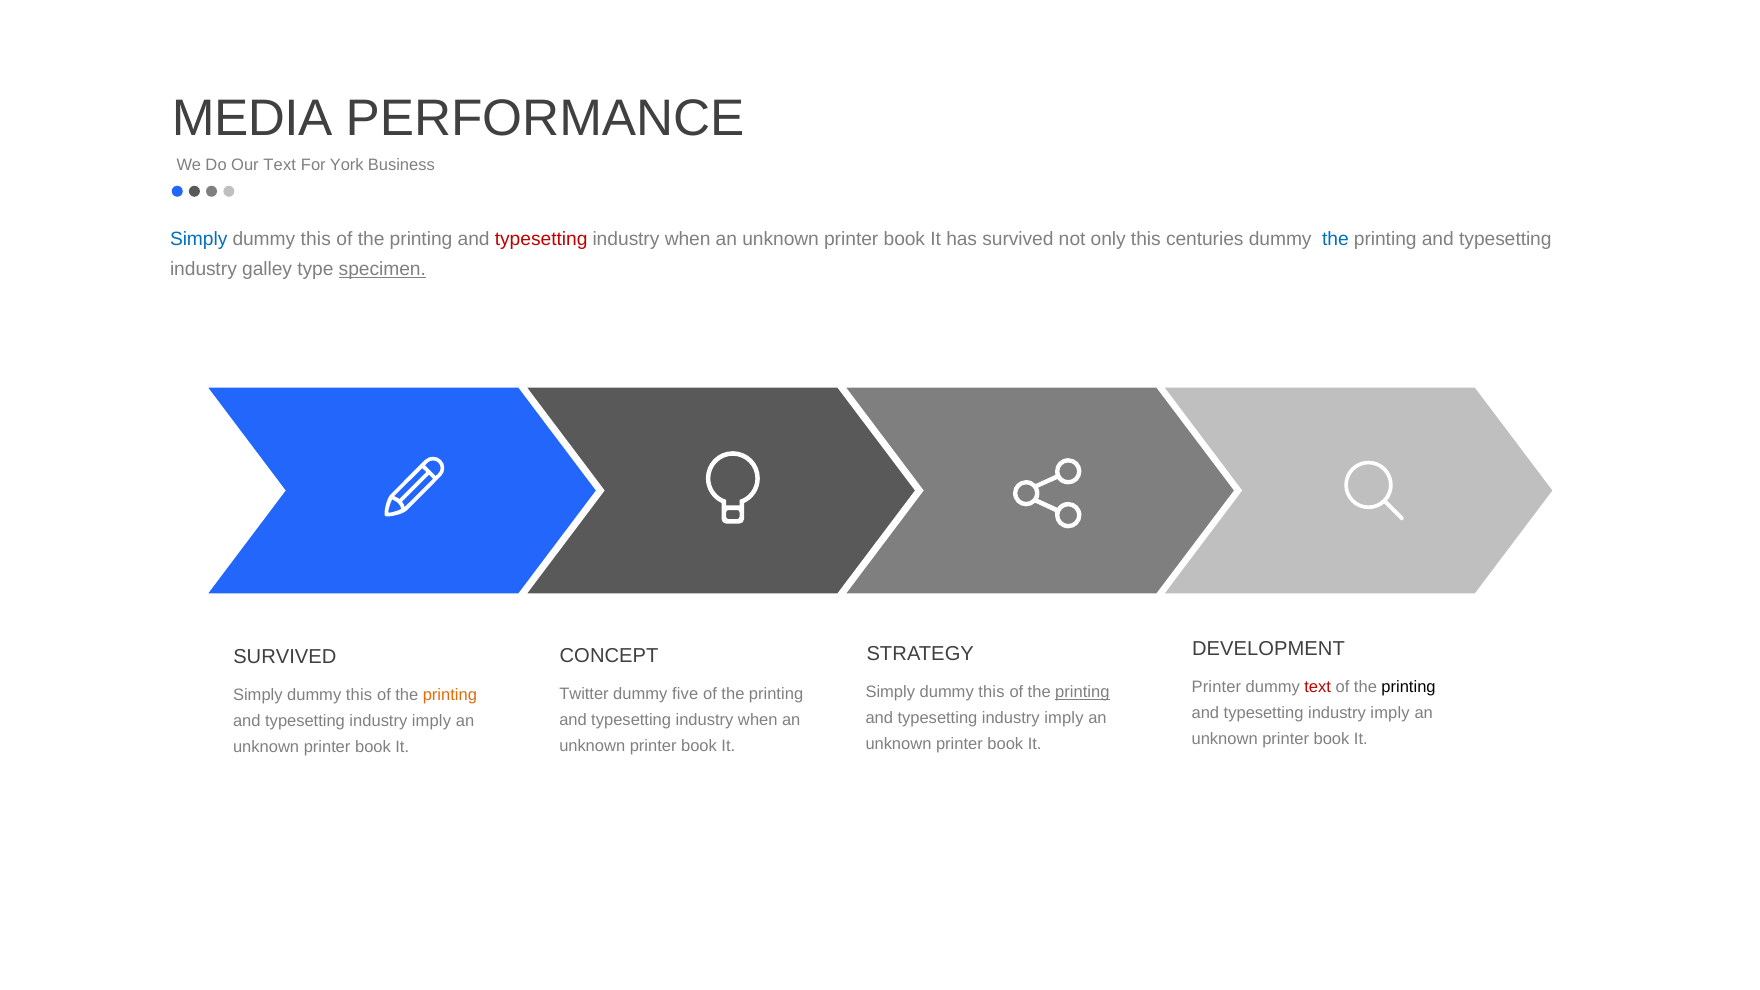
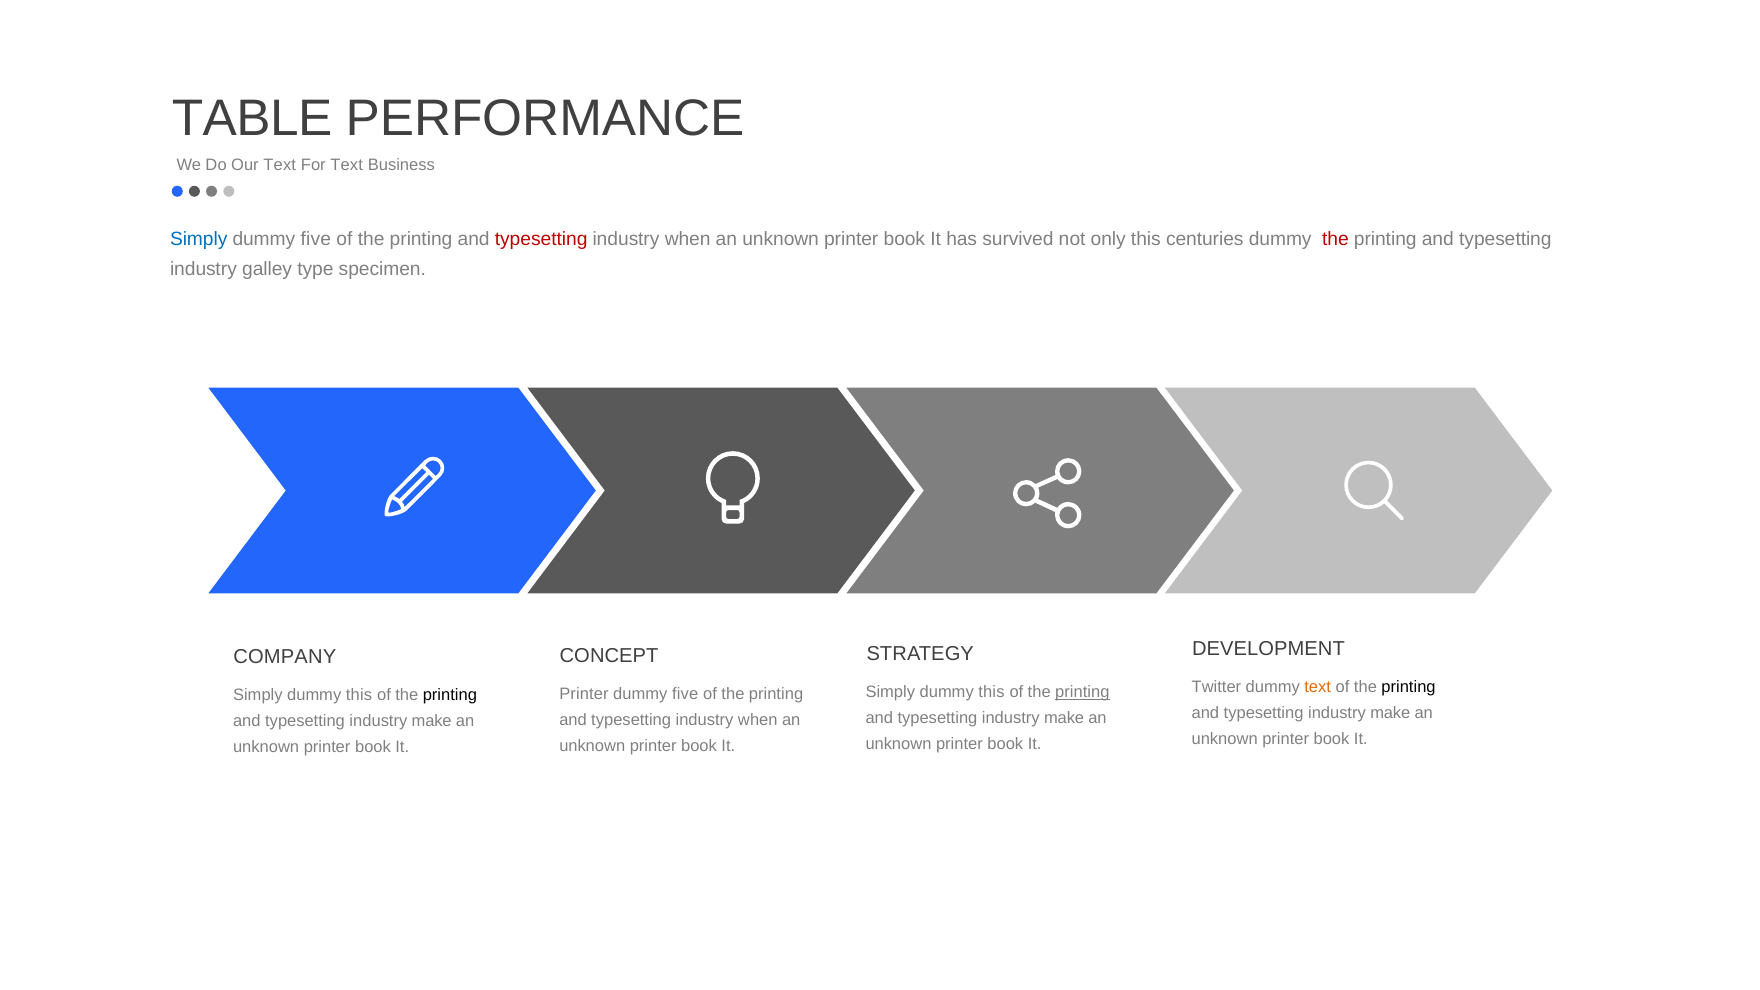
MEDIA: MEDIA -> TABLE (252, 118)
For York: York -> Text (347, 165)
this: this -> five (316, 240)
the colour: blue -> red (1335, 240)
specimen underline: present -> none (382, 269)
SURVIVED: SURVIVED -> COMPANY (285, 657)
Printer: Printer -> Twitter (1216, 687)
text colour: red -> orange (1318, 687)
Twitter: Twitter -> Printer (584, 694)
printing colour: orange -> black (450, 695)
imply: imply -> make (1390, 713)
imply: imply -> make (1064, 718)
imply: imply -> make (432, 721)
